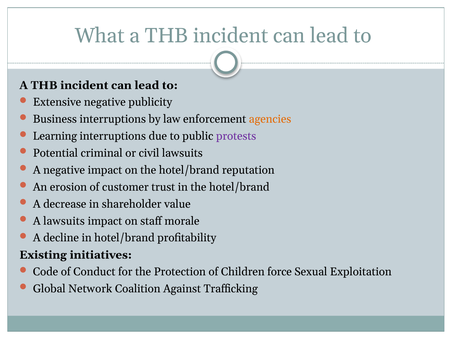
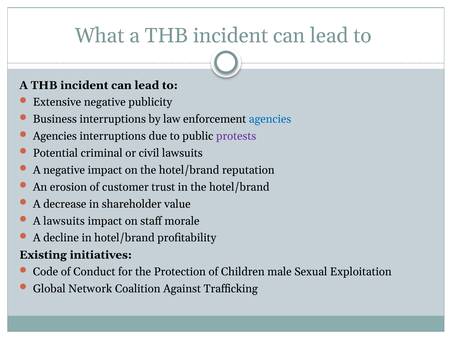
agencies colour: orange -> blue (270, 119)
Learning: Learning -> Agencies (55, 136)
force: force -> male (279, 272)
